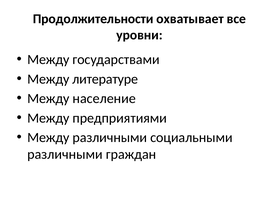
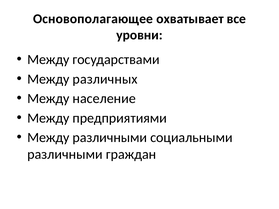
Продолжительности: Продолжительности -> Основополагающее (93, 19)
литературе: литературе -> различных (105, 79)
